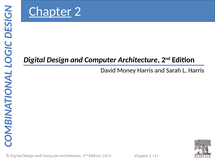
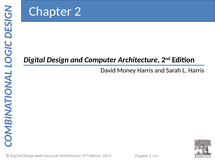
Chapter underline: present -> none (50, 11)
